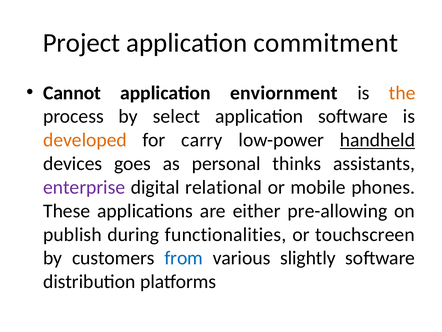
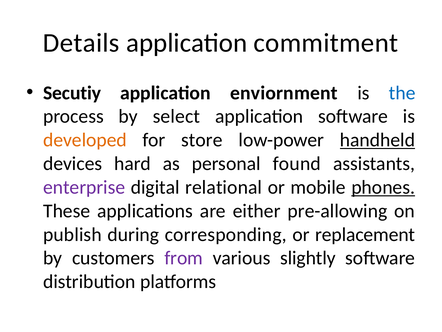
Project: Project -> Details (81, 43)
Cannot: Cannot -> Secutiy (72, 93)
the colour: orange -> blue (402, 93)
carry: carry -> store (202, 140)
goes: goes -> hard (132, 163)
thinks: thinks -> found (297, 163)
phones underline: none -> present (383, 187)
functionalities: functionalities -> corresponding (226, 234)
touchscreen: touchscreen -> replacement (365, 234)
from colour: blue -> purple (184, 258)
